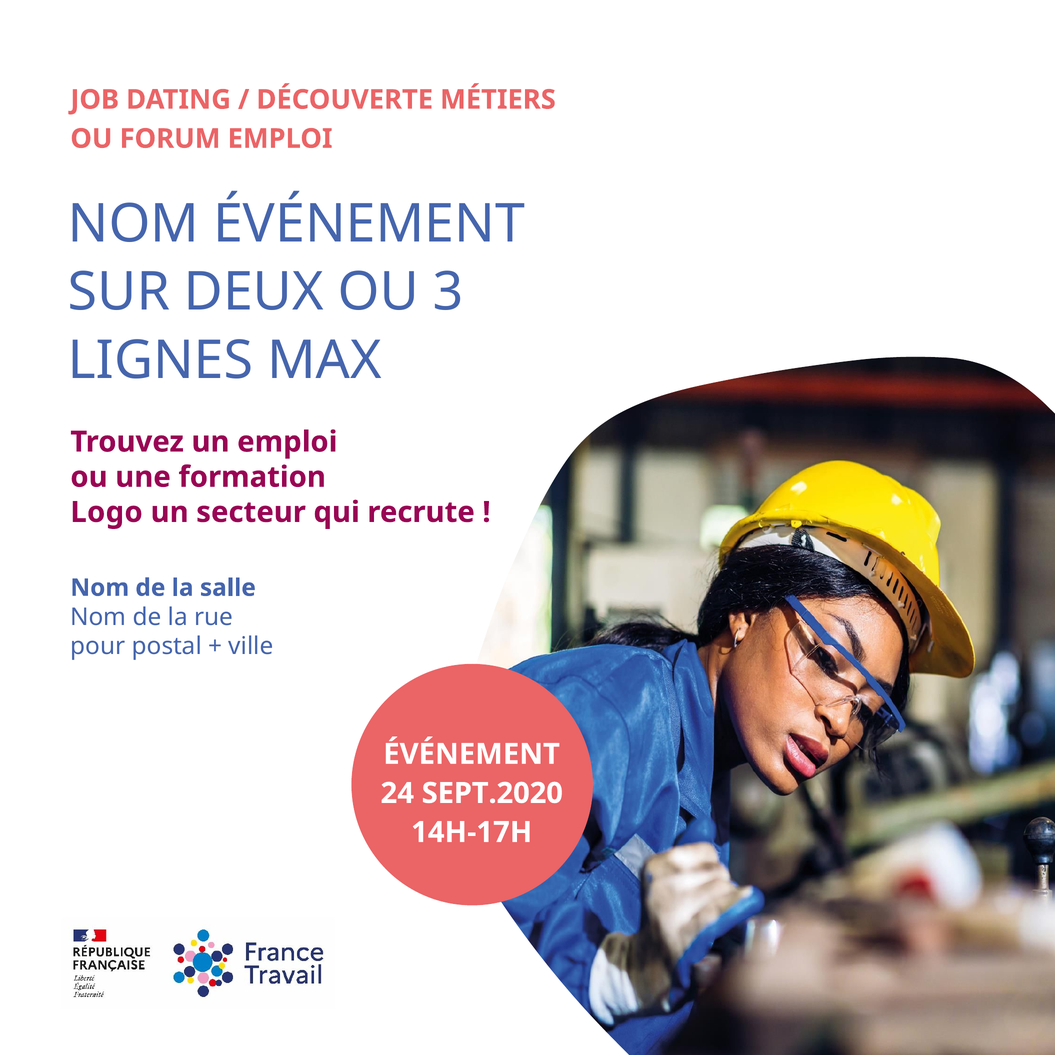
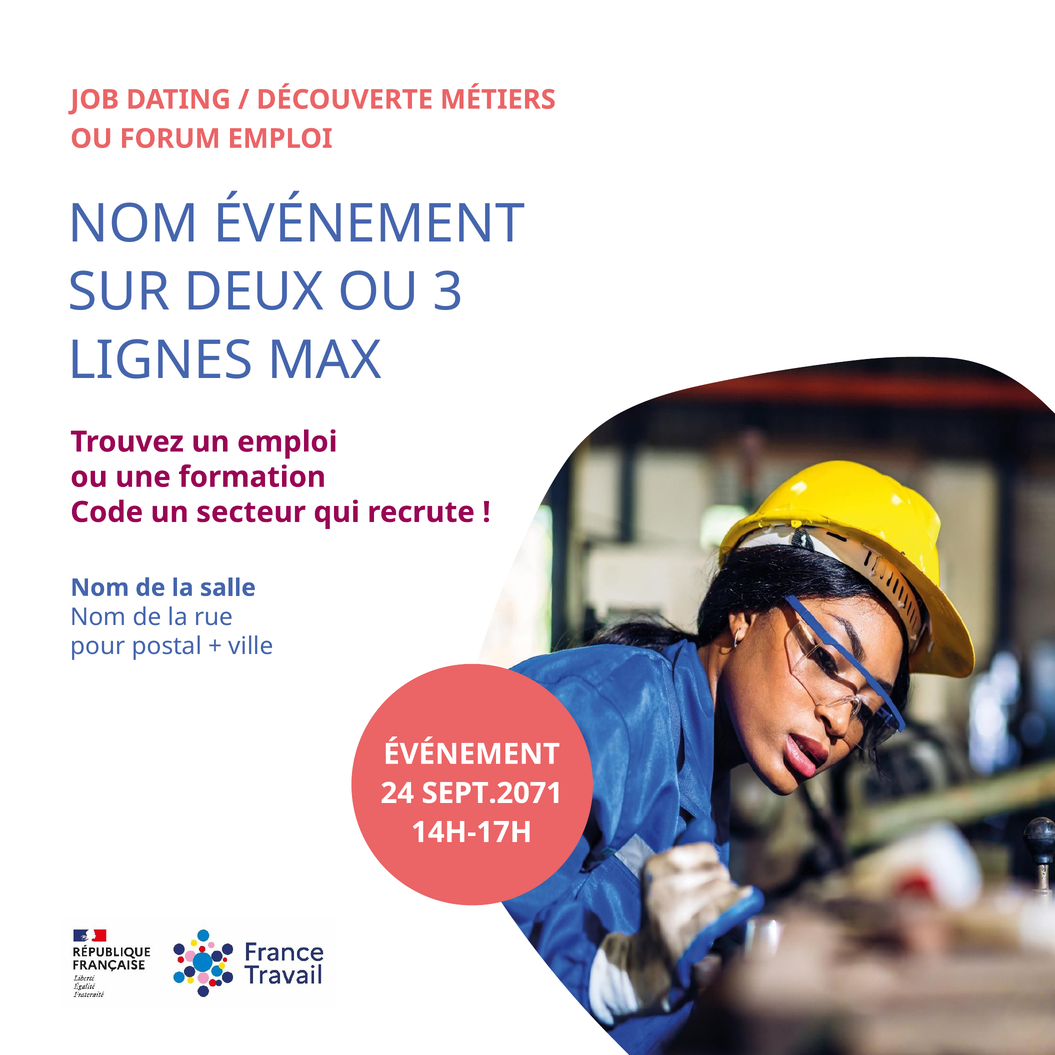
Logo: Logo -> Code (107, 512)
SEPT.2020: SEPT.2020 -> SEPT.2071 (492, 793)
